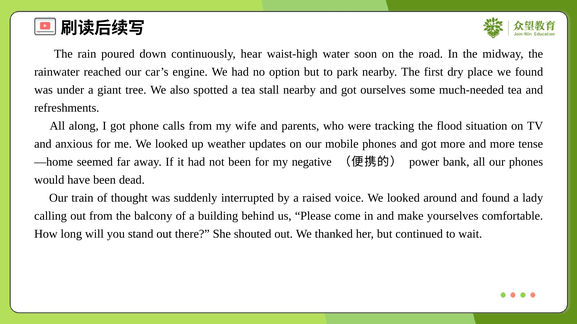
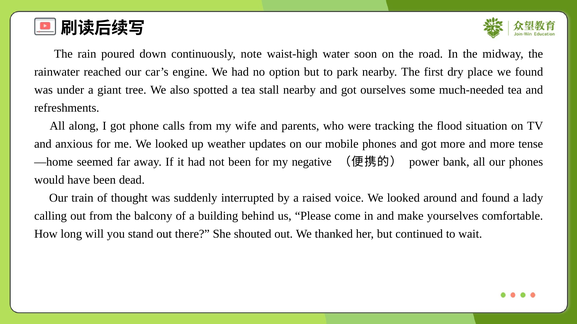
hear: hear -> note (251, 54)
